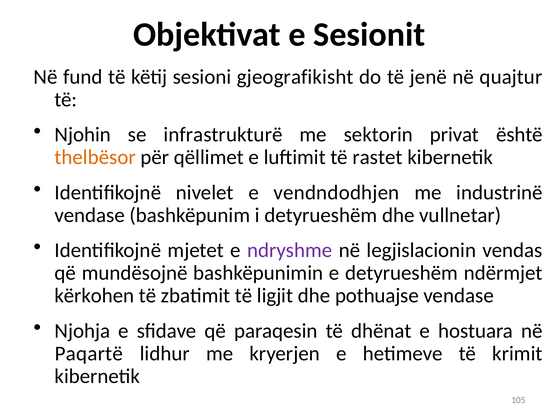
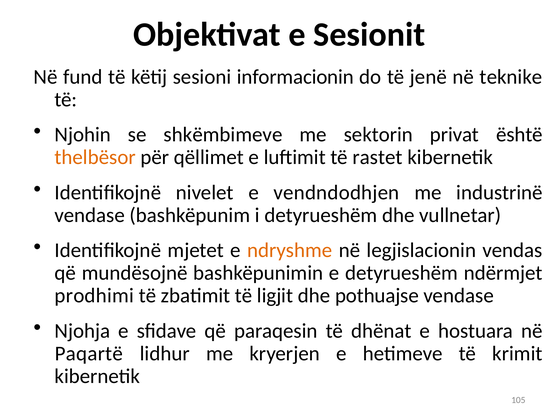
gjeografikisht: gjeografikisht -> informacionin (295, 77)
quajtur: quajtur -> teknike (511, 77)
infrastrukturë: infrastrukturë -> shkëmbimeve (223, 135)
ndryshme colour: purple -> orange (290, 250)
kërkohen: kërkohen -> prodhimi (94, 296)
